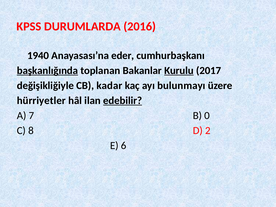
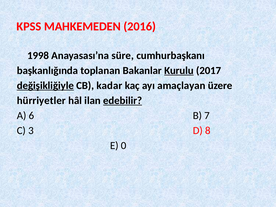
DURUMLARDA: DURUMLARDA -> MAHKEMEDEN (82, 26)
1940: 1940 -> 1998 (38, 56)
eder: eder -> süre (123, 56)
başkanlığında underline: present -> none (47, 71)
değişikliğiyle underline: none -> present (45, 86)
bulunmayı: bulunmayı -> amaçlayan (181, 86)
7: 7 -> 6 (31, 116)
0: 0 -> 7 (207, 116)
8: 8 -> 3 (31, 131)
2: 2 -> 8 (208, 131)
6: 6 -> 0 (124, 146)
